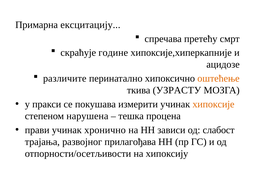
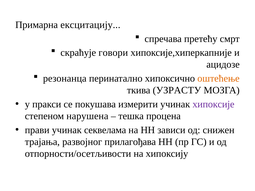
године: године -> говори (113, 53)
различите: различите -> резонанца (65, 79)
хипоксије colour: orange -> purple (213, 104)
хронично: хронично -> секвелама (105, 130)
слабост: слабост -> снижен (219, 130)
